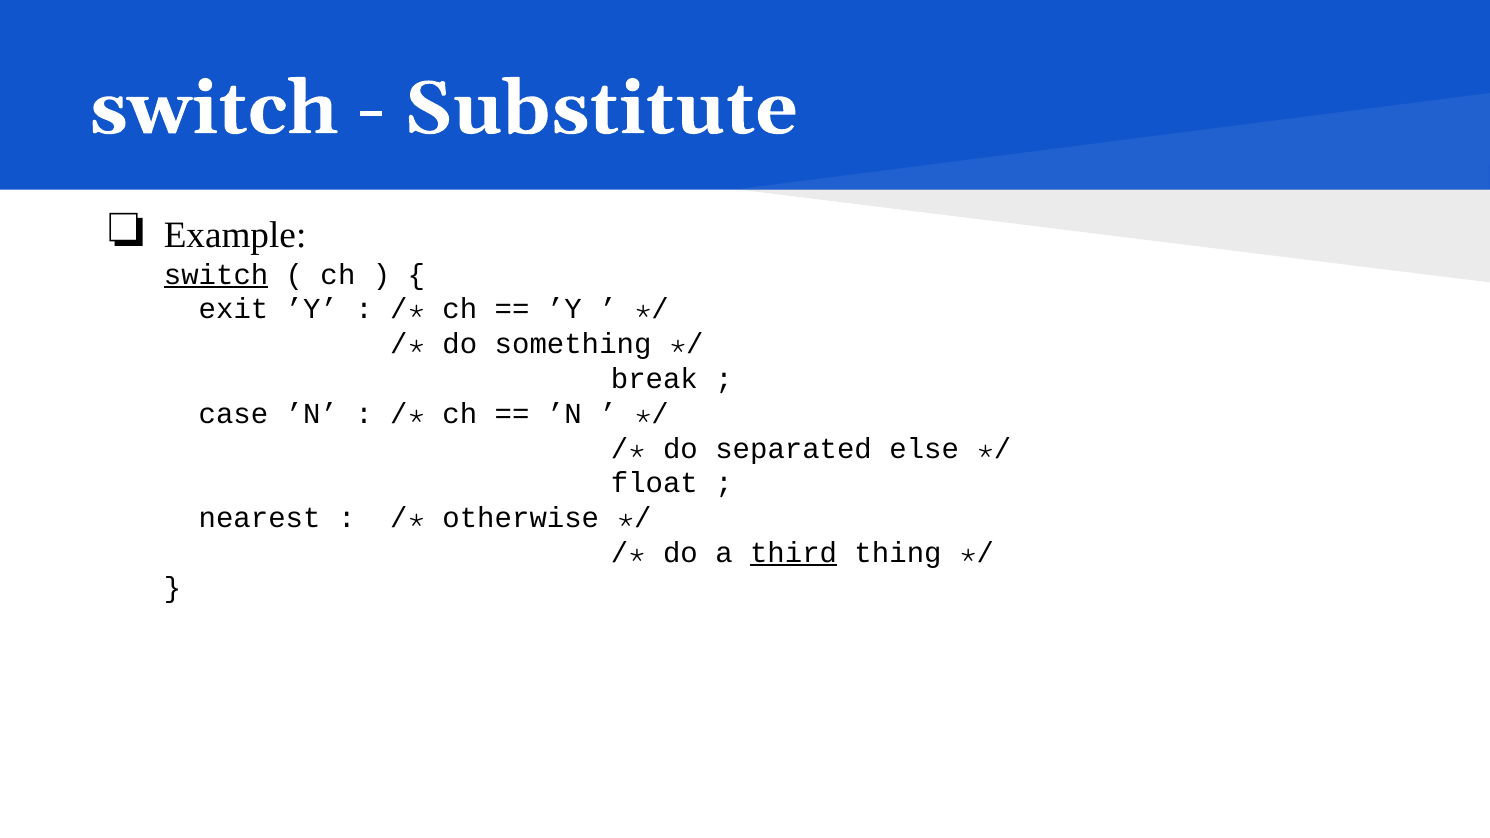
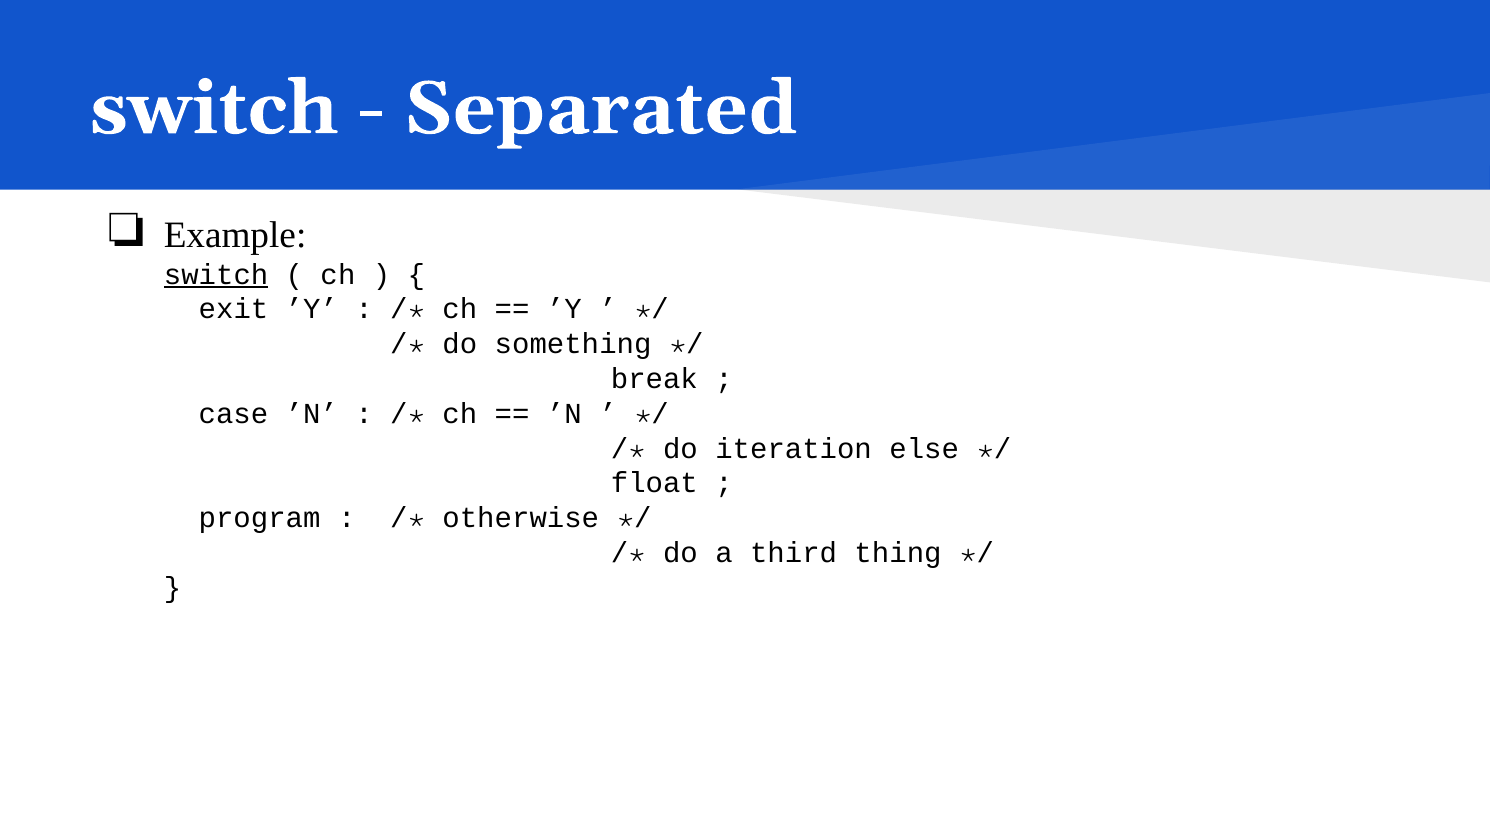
Substitute: Substitute -> Separated (601, 109)
separated: separated -> iteration (794, 449)
nearest: nearest -> program (260, 518)
third underline: present -> none (794, 553)
